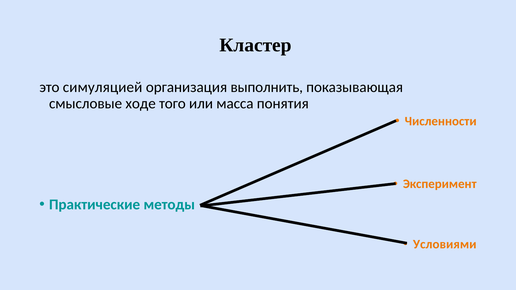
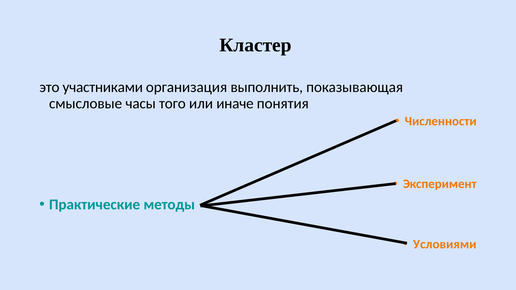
симуляцией: симуляцией -> участниками (103, 87)
ходе: ходе -> часы (141, 103)
масса: масса -> иначе (235, 103)
